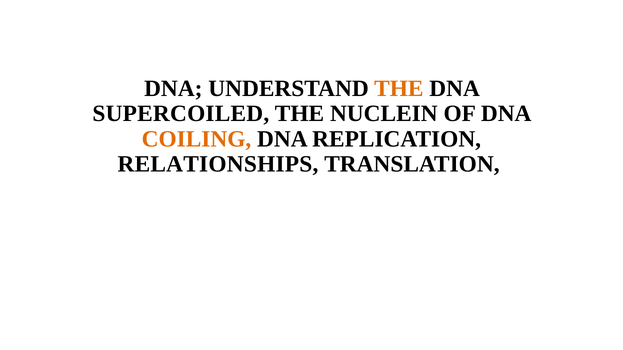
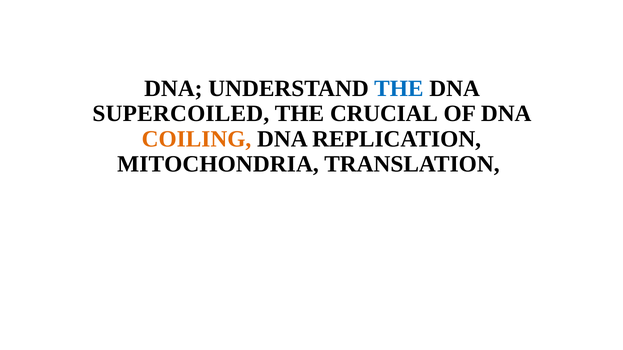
THE colour: orange -> blue (399, 89)
NUCLEIN: NUCLEIN -> CRUCIAL (384, 114)
RELATIONSHIPS: RELATIONSHIPS -> MITOCHONDRIA (218, 164)
